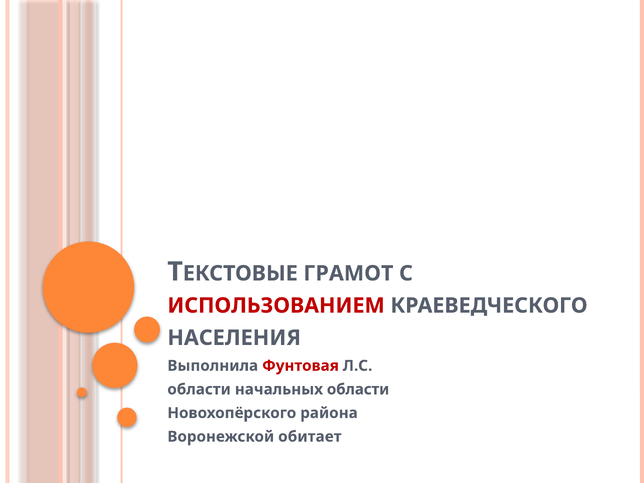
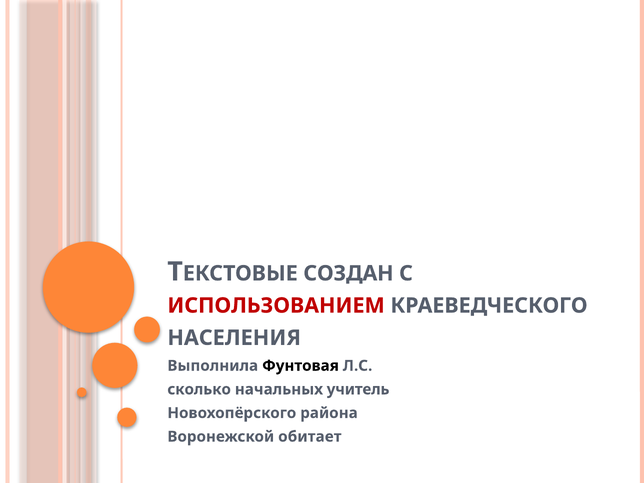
ГРАМОТ: ГРАМОТ -> СОЗДАН (348, 273)
Фунтовая colour: red -> black (300, 366)
области: области -> сколько (199, 389)
начальных области: области -> учитель (358, 389)
